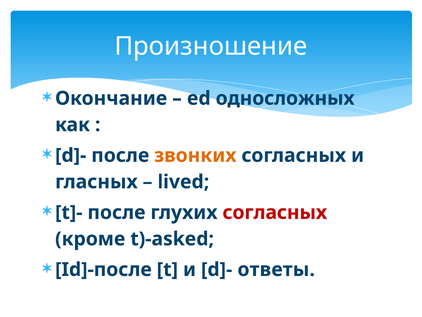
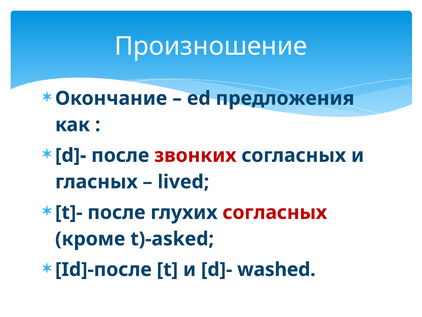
односложных: односложных -> предложения (285, 98)
звонких colour: orange -> red (195, 155)
ответы: ответы -> washed (276, 269)
